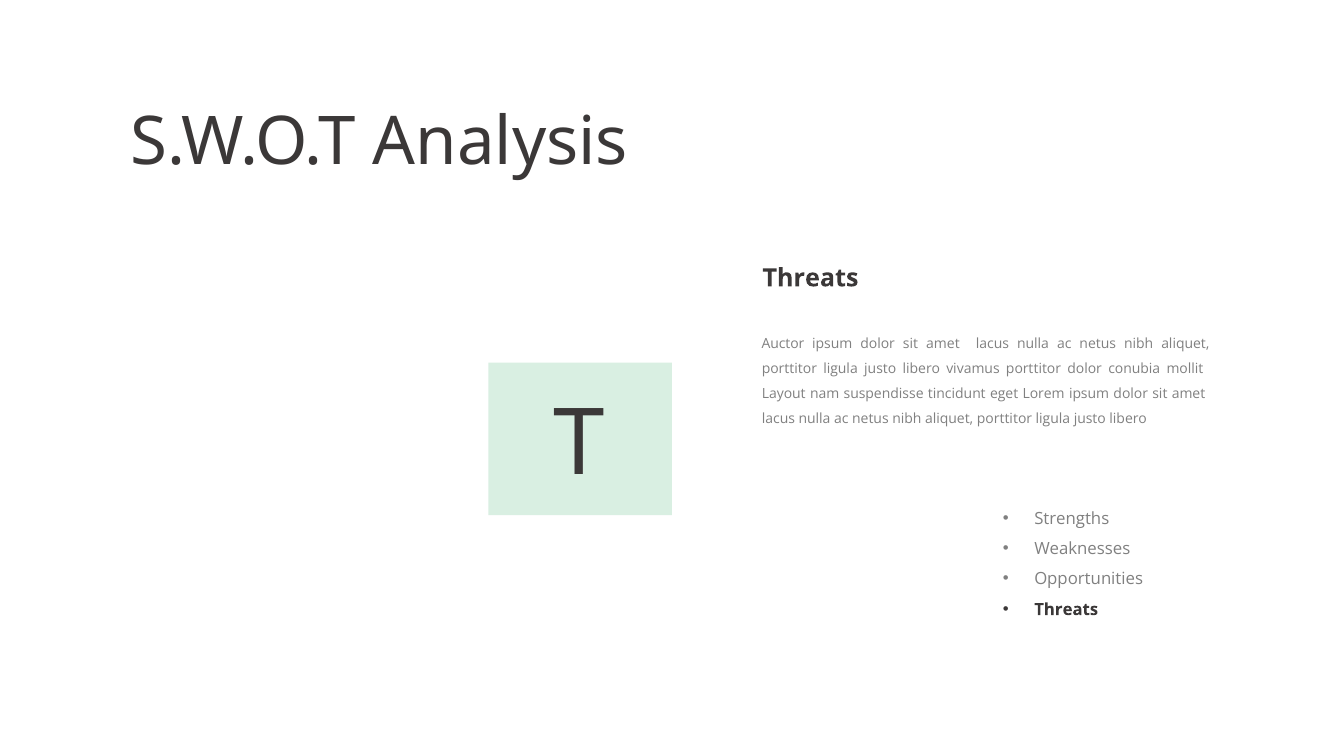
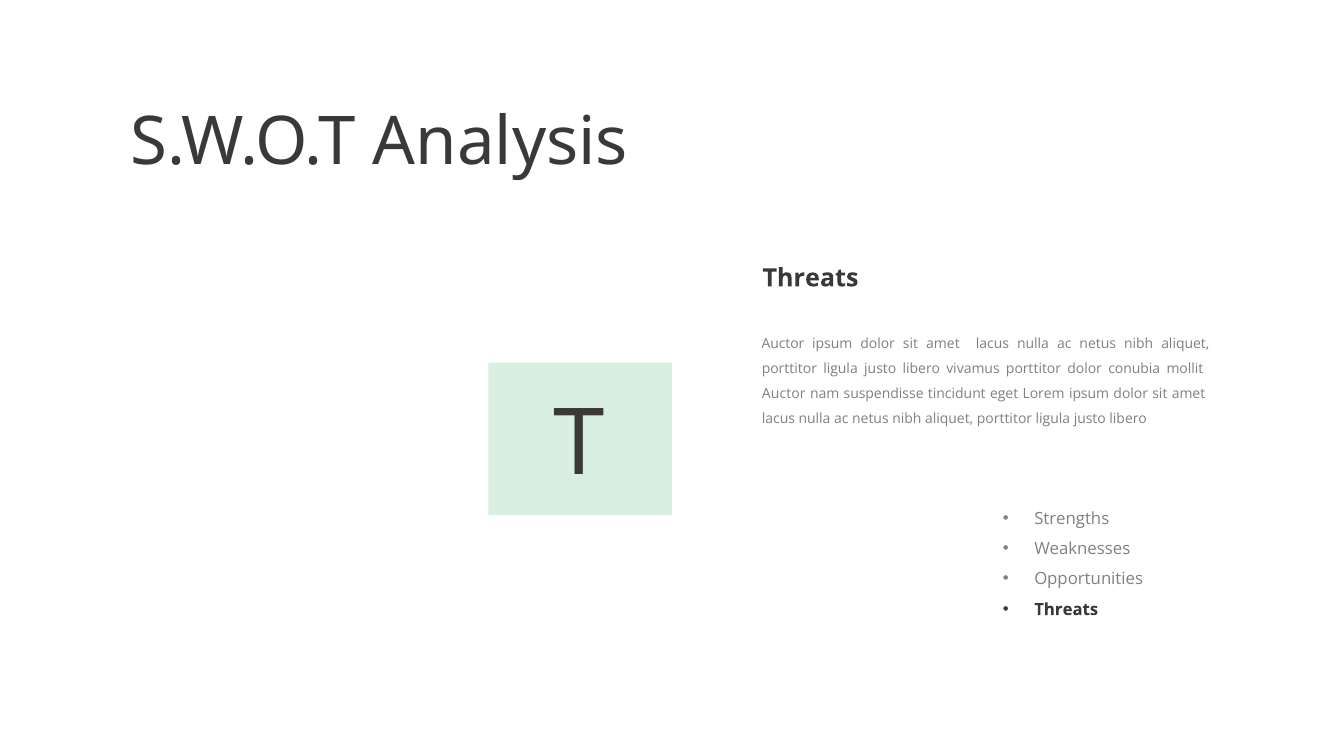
Layout: Layout -> Auctor (784, 394)
